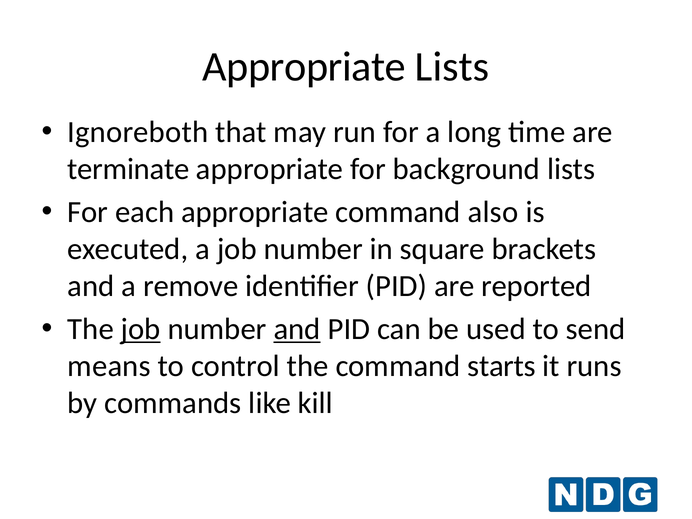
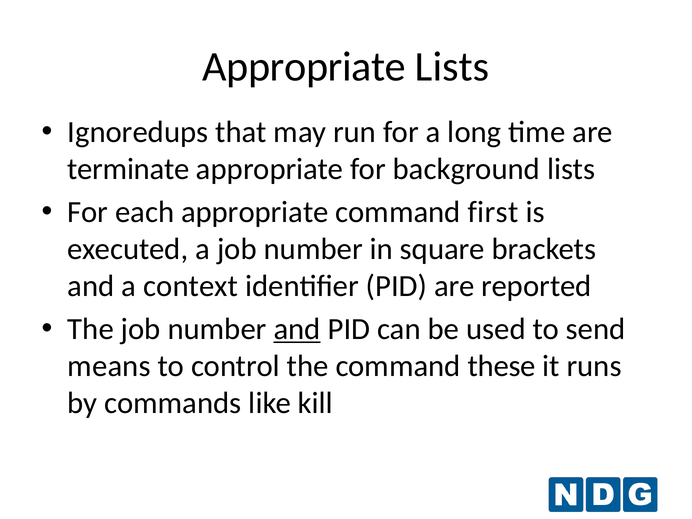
Ignoreboth: Ignoreboth -> Ignoredups (138, 132)
also: also -> first (493, 212)
remove: remove -> context (191, 286)
job underline: present -> none (141, 329)
starts: starts -> these (502, 366)
